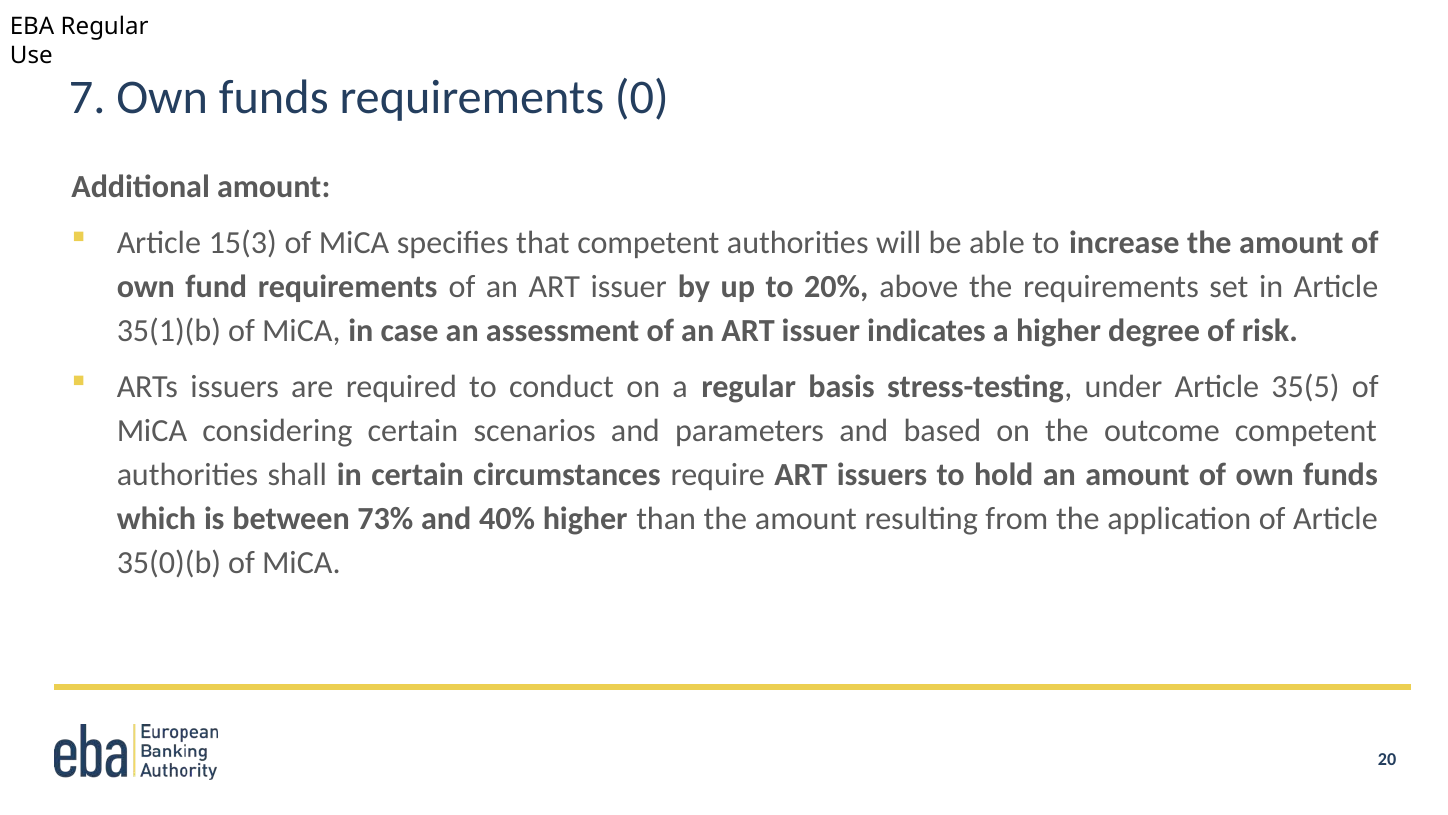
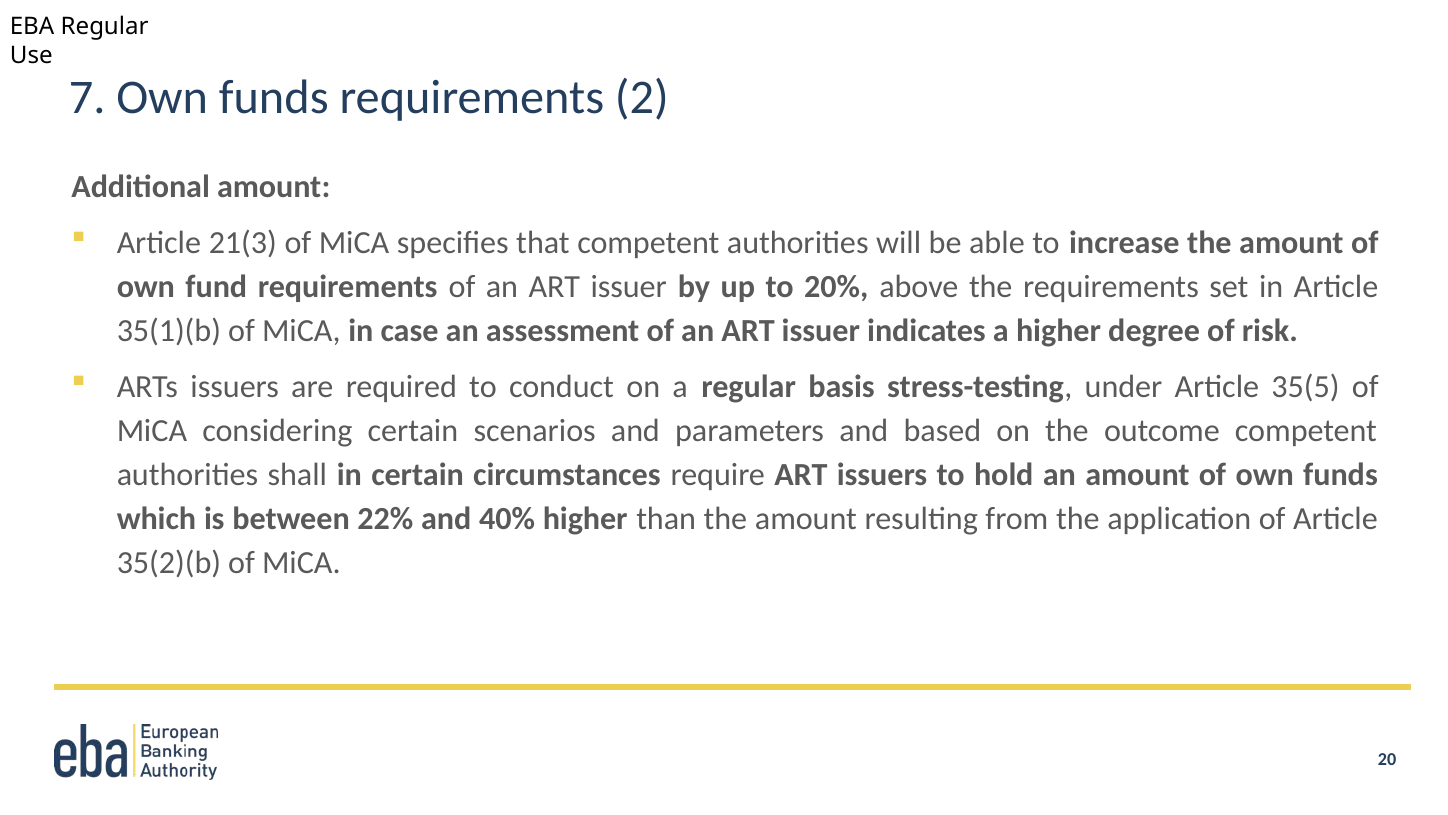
0: 0 -> 2 (642, 98)
15(3: 15(3 -> 21(3 (243, 243)
73%: 73% -> 22% (385, 519)
35(0)(b: 35(0)(b -> 35(2)(b (169, 563)
